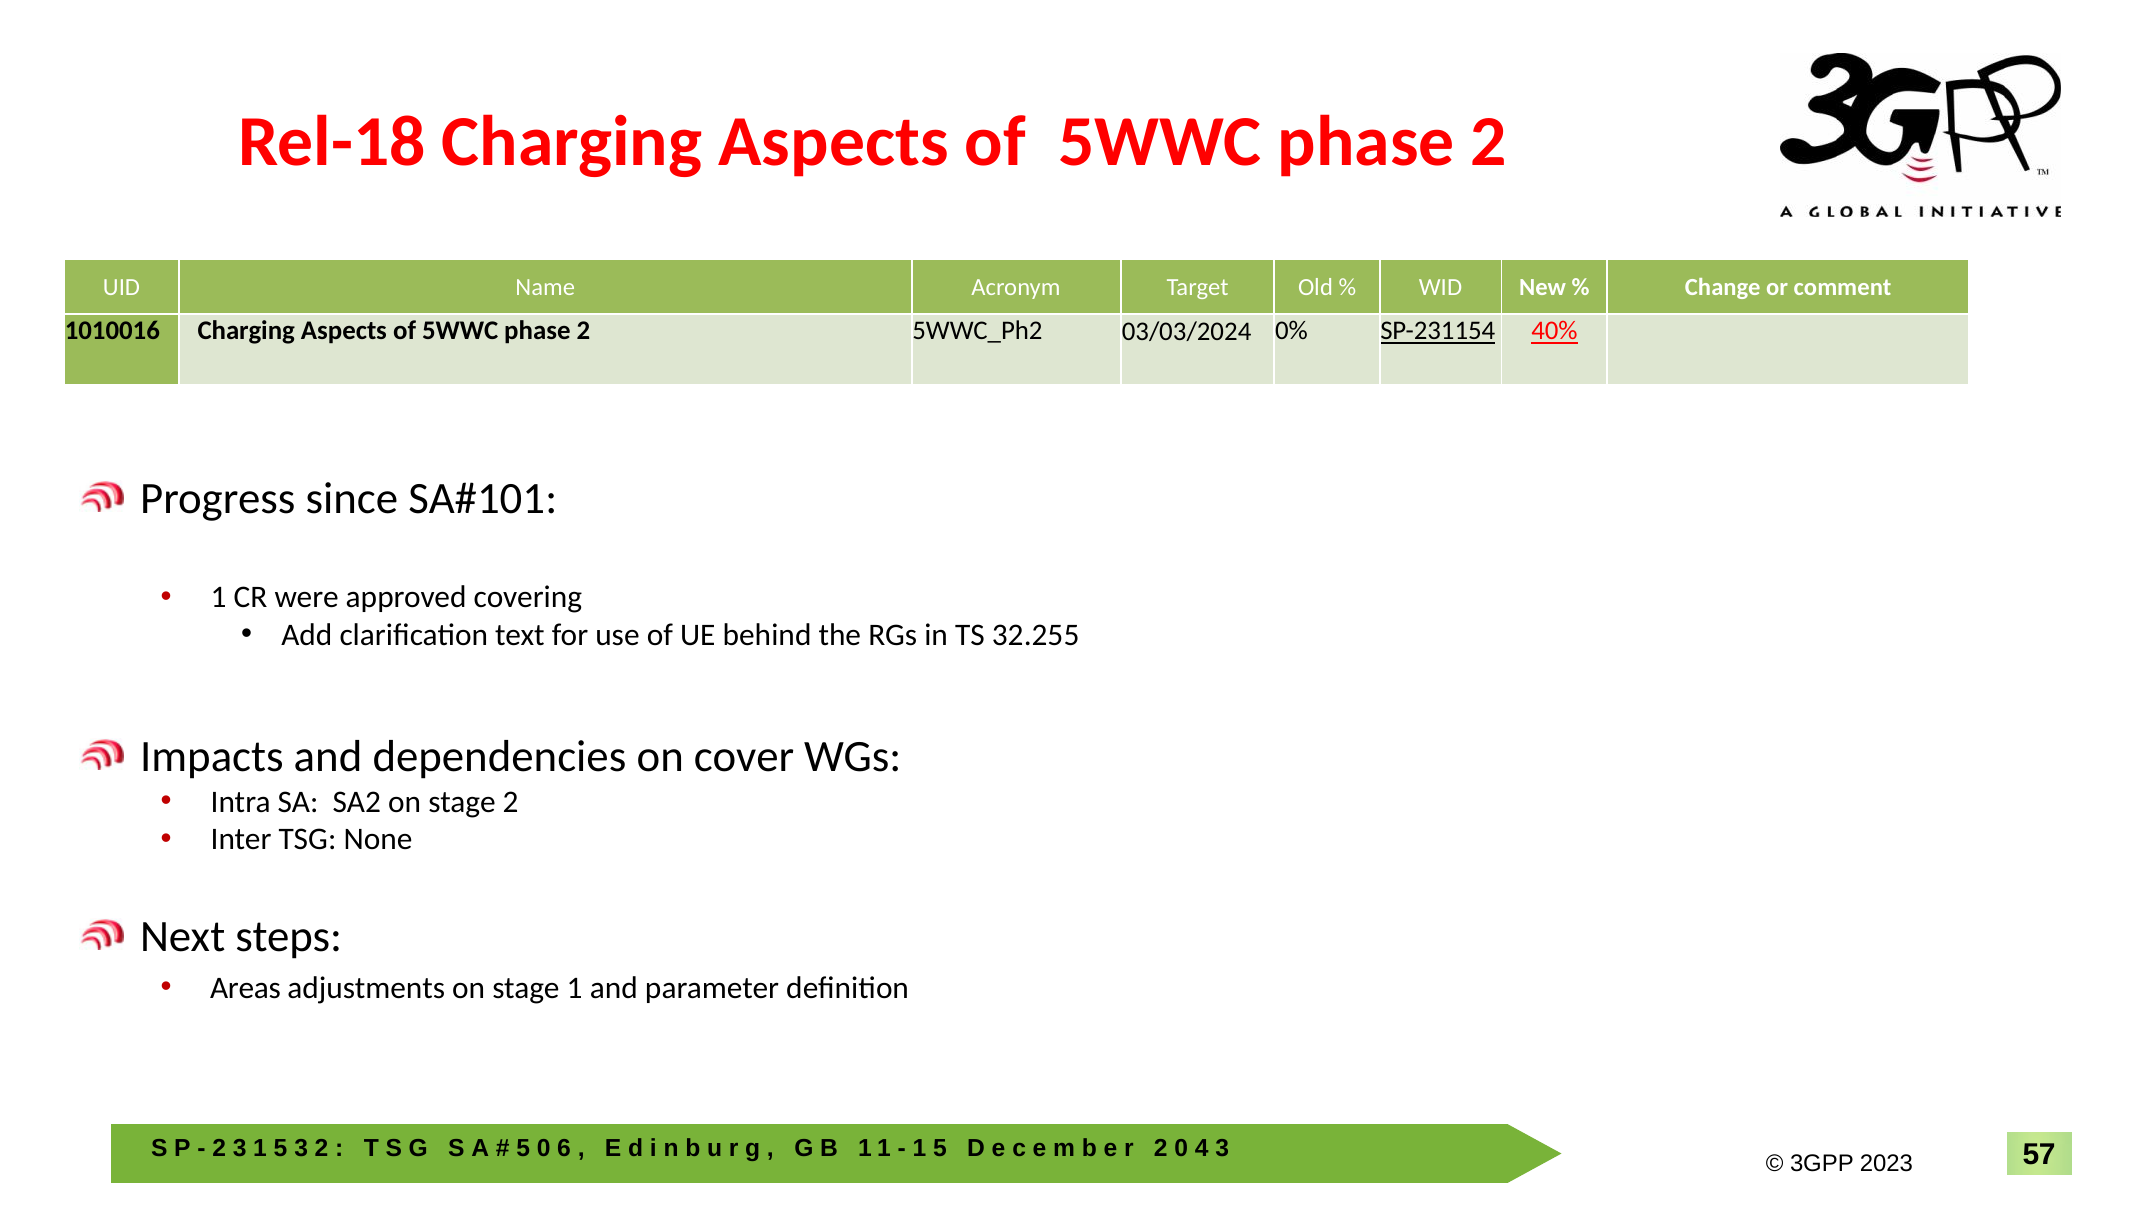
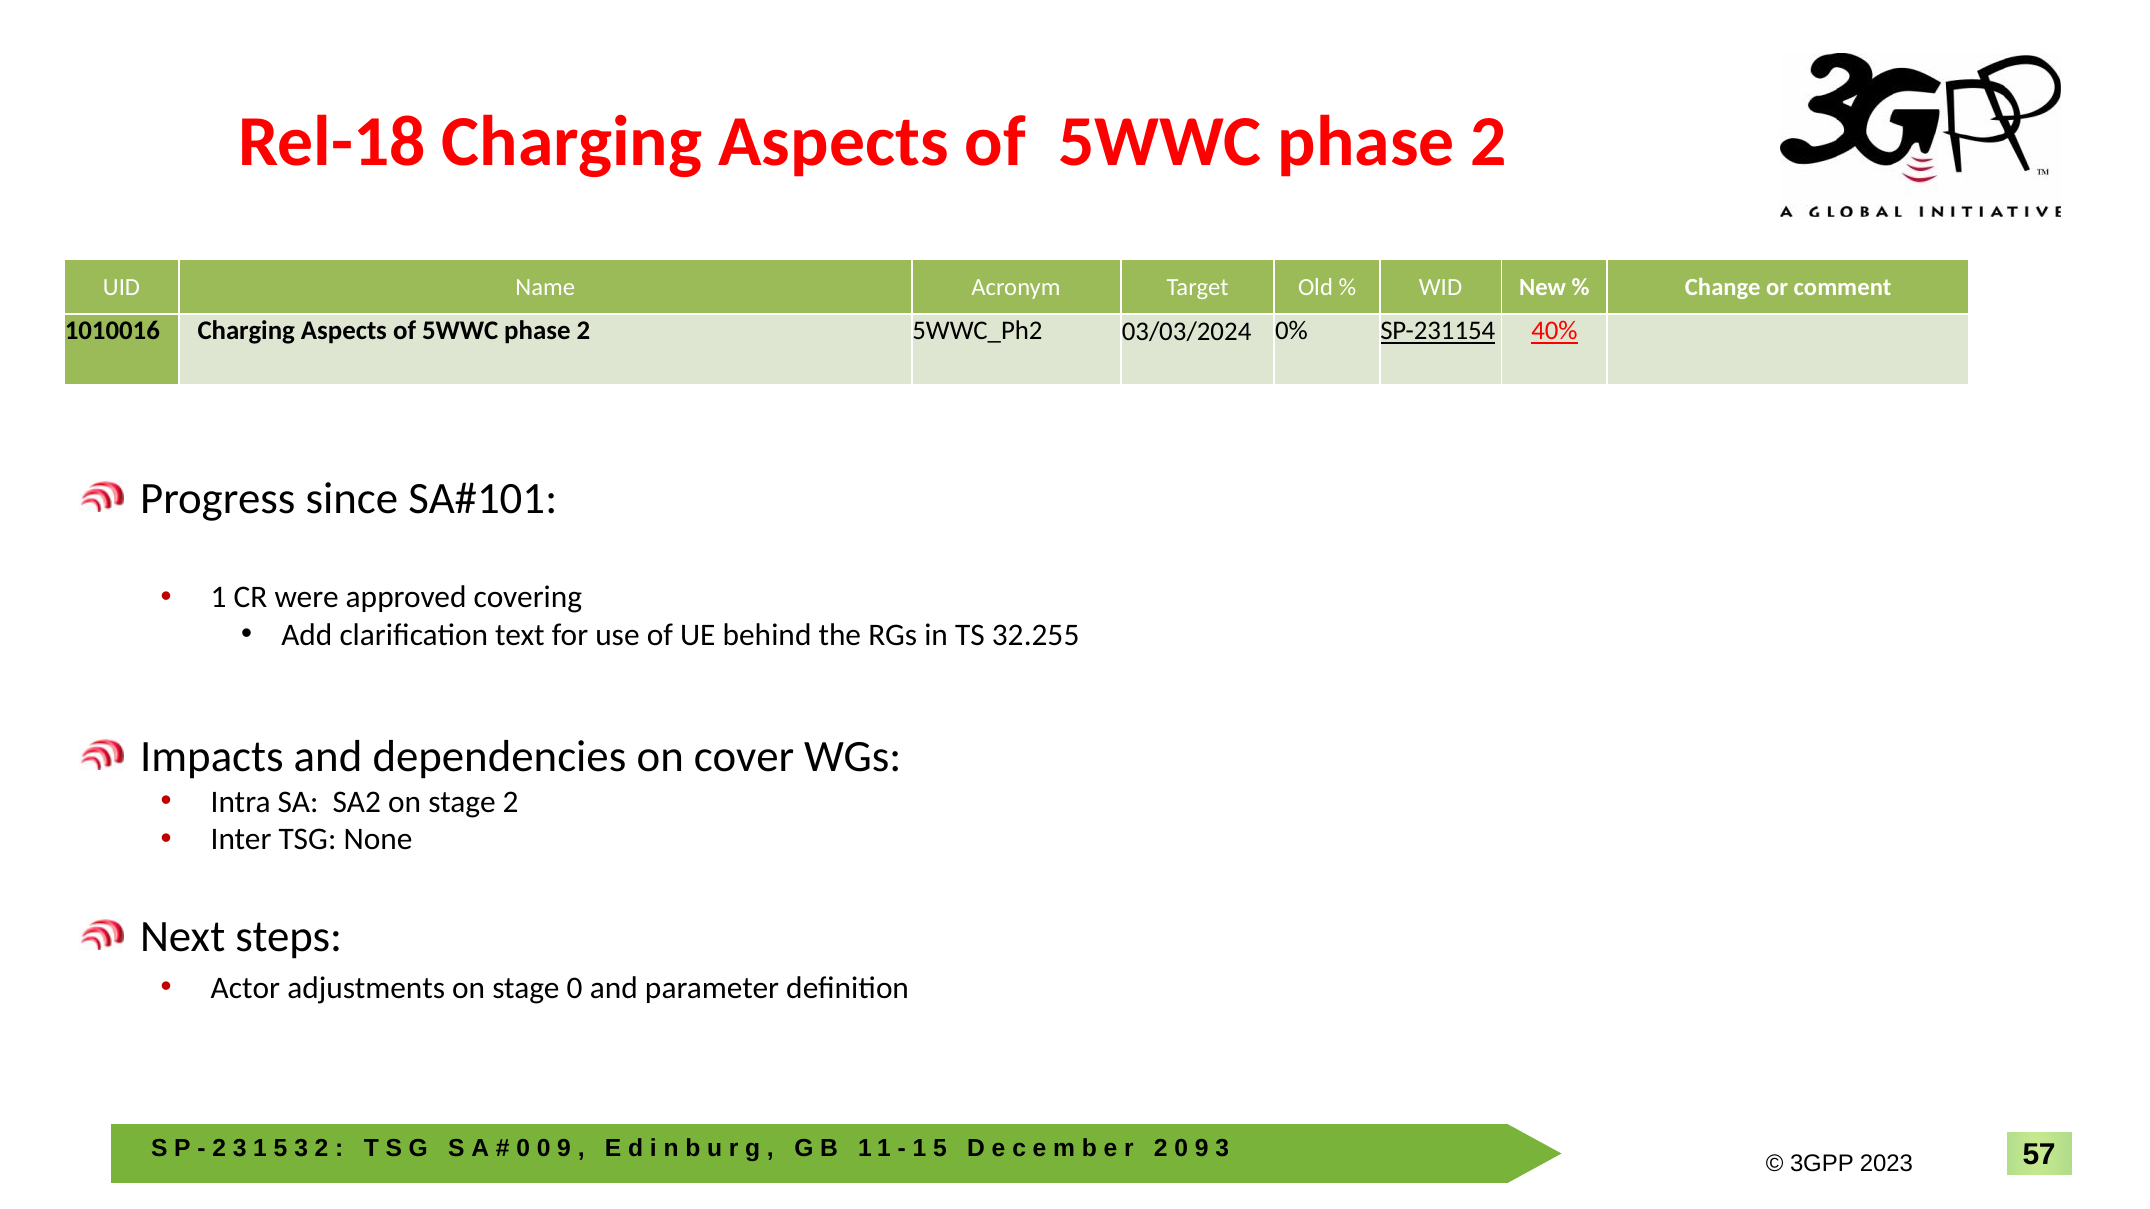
Areas: Areas -> Actor (245, 988)
stage 1: 1 -> 0 (575, 988)
5: 5 -> 0 (523, 1149)
6: 6 -> 9 (564, 1149)
4: 4 -> 9 (1202, 1149)
